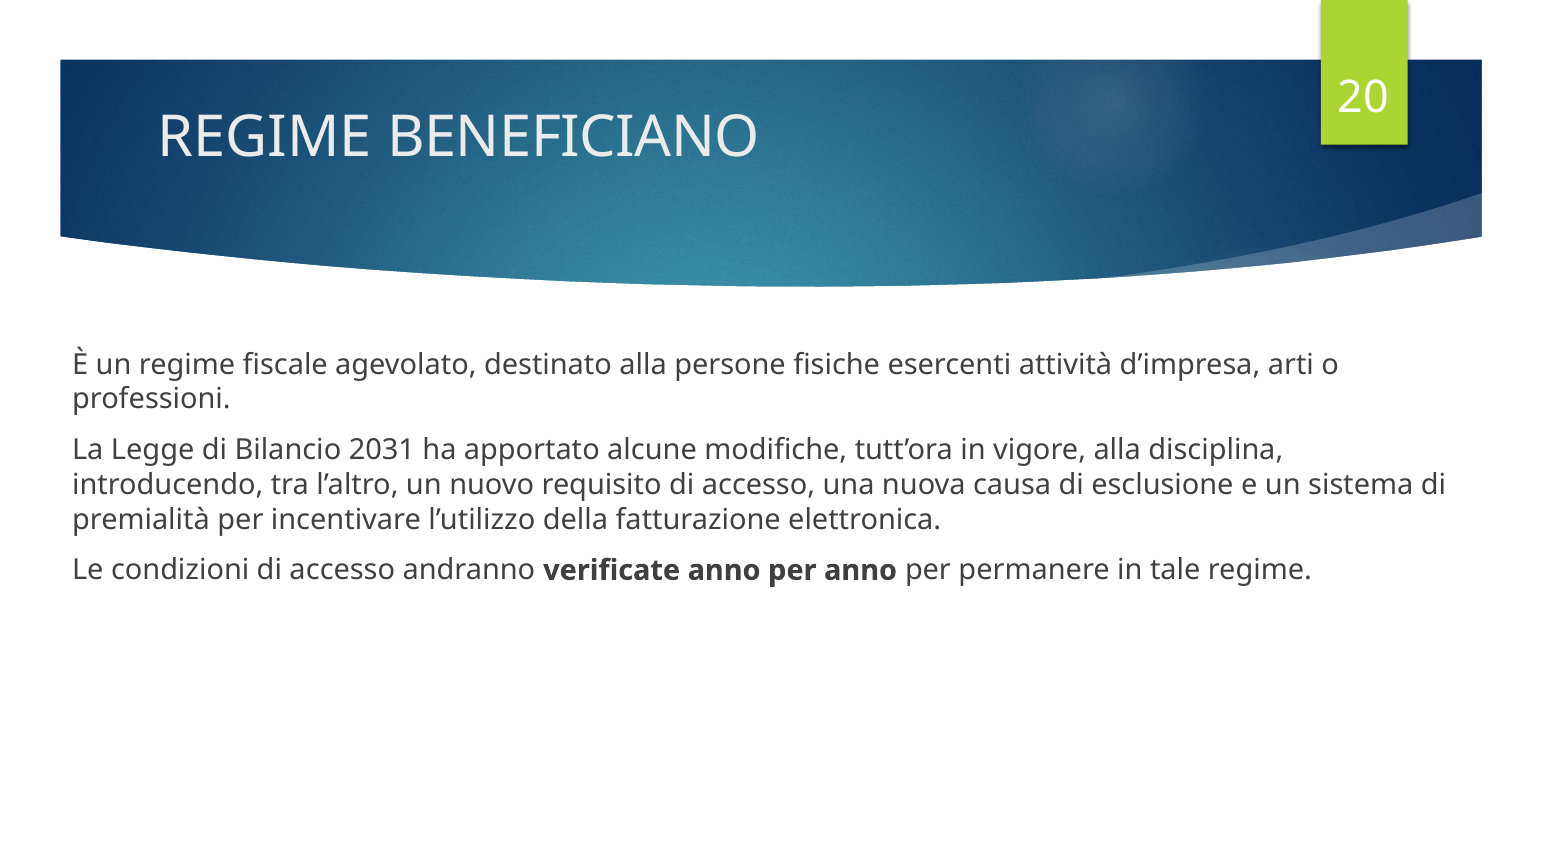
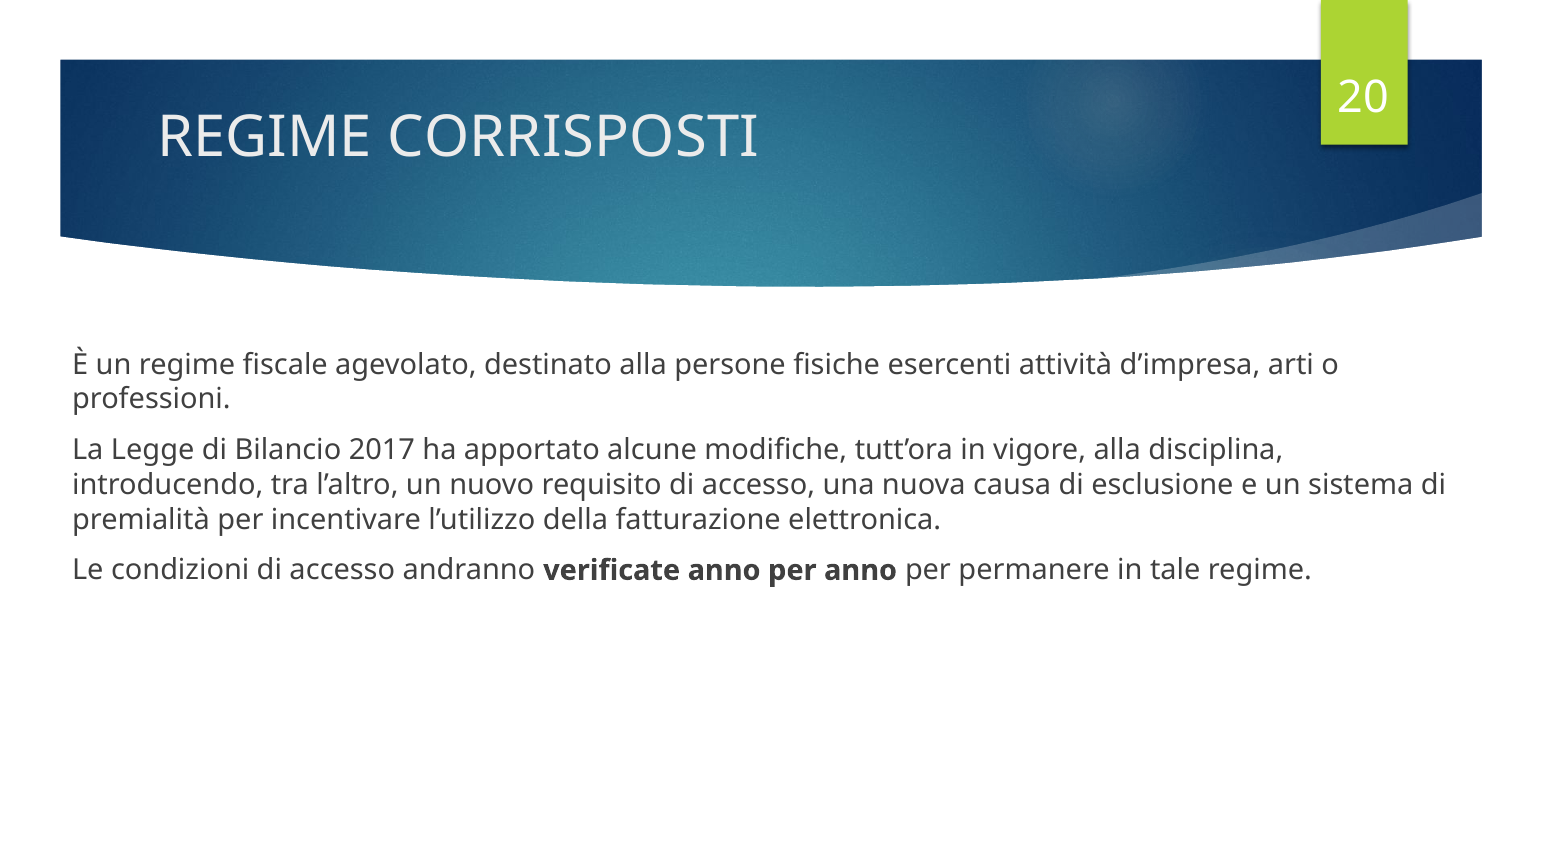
BENEFICIANO: BENEFICIANO -> CORRISPOSTI (573, 137)
2031: 2031 -> 2017 (382, 450)
